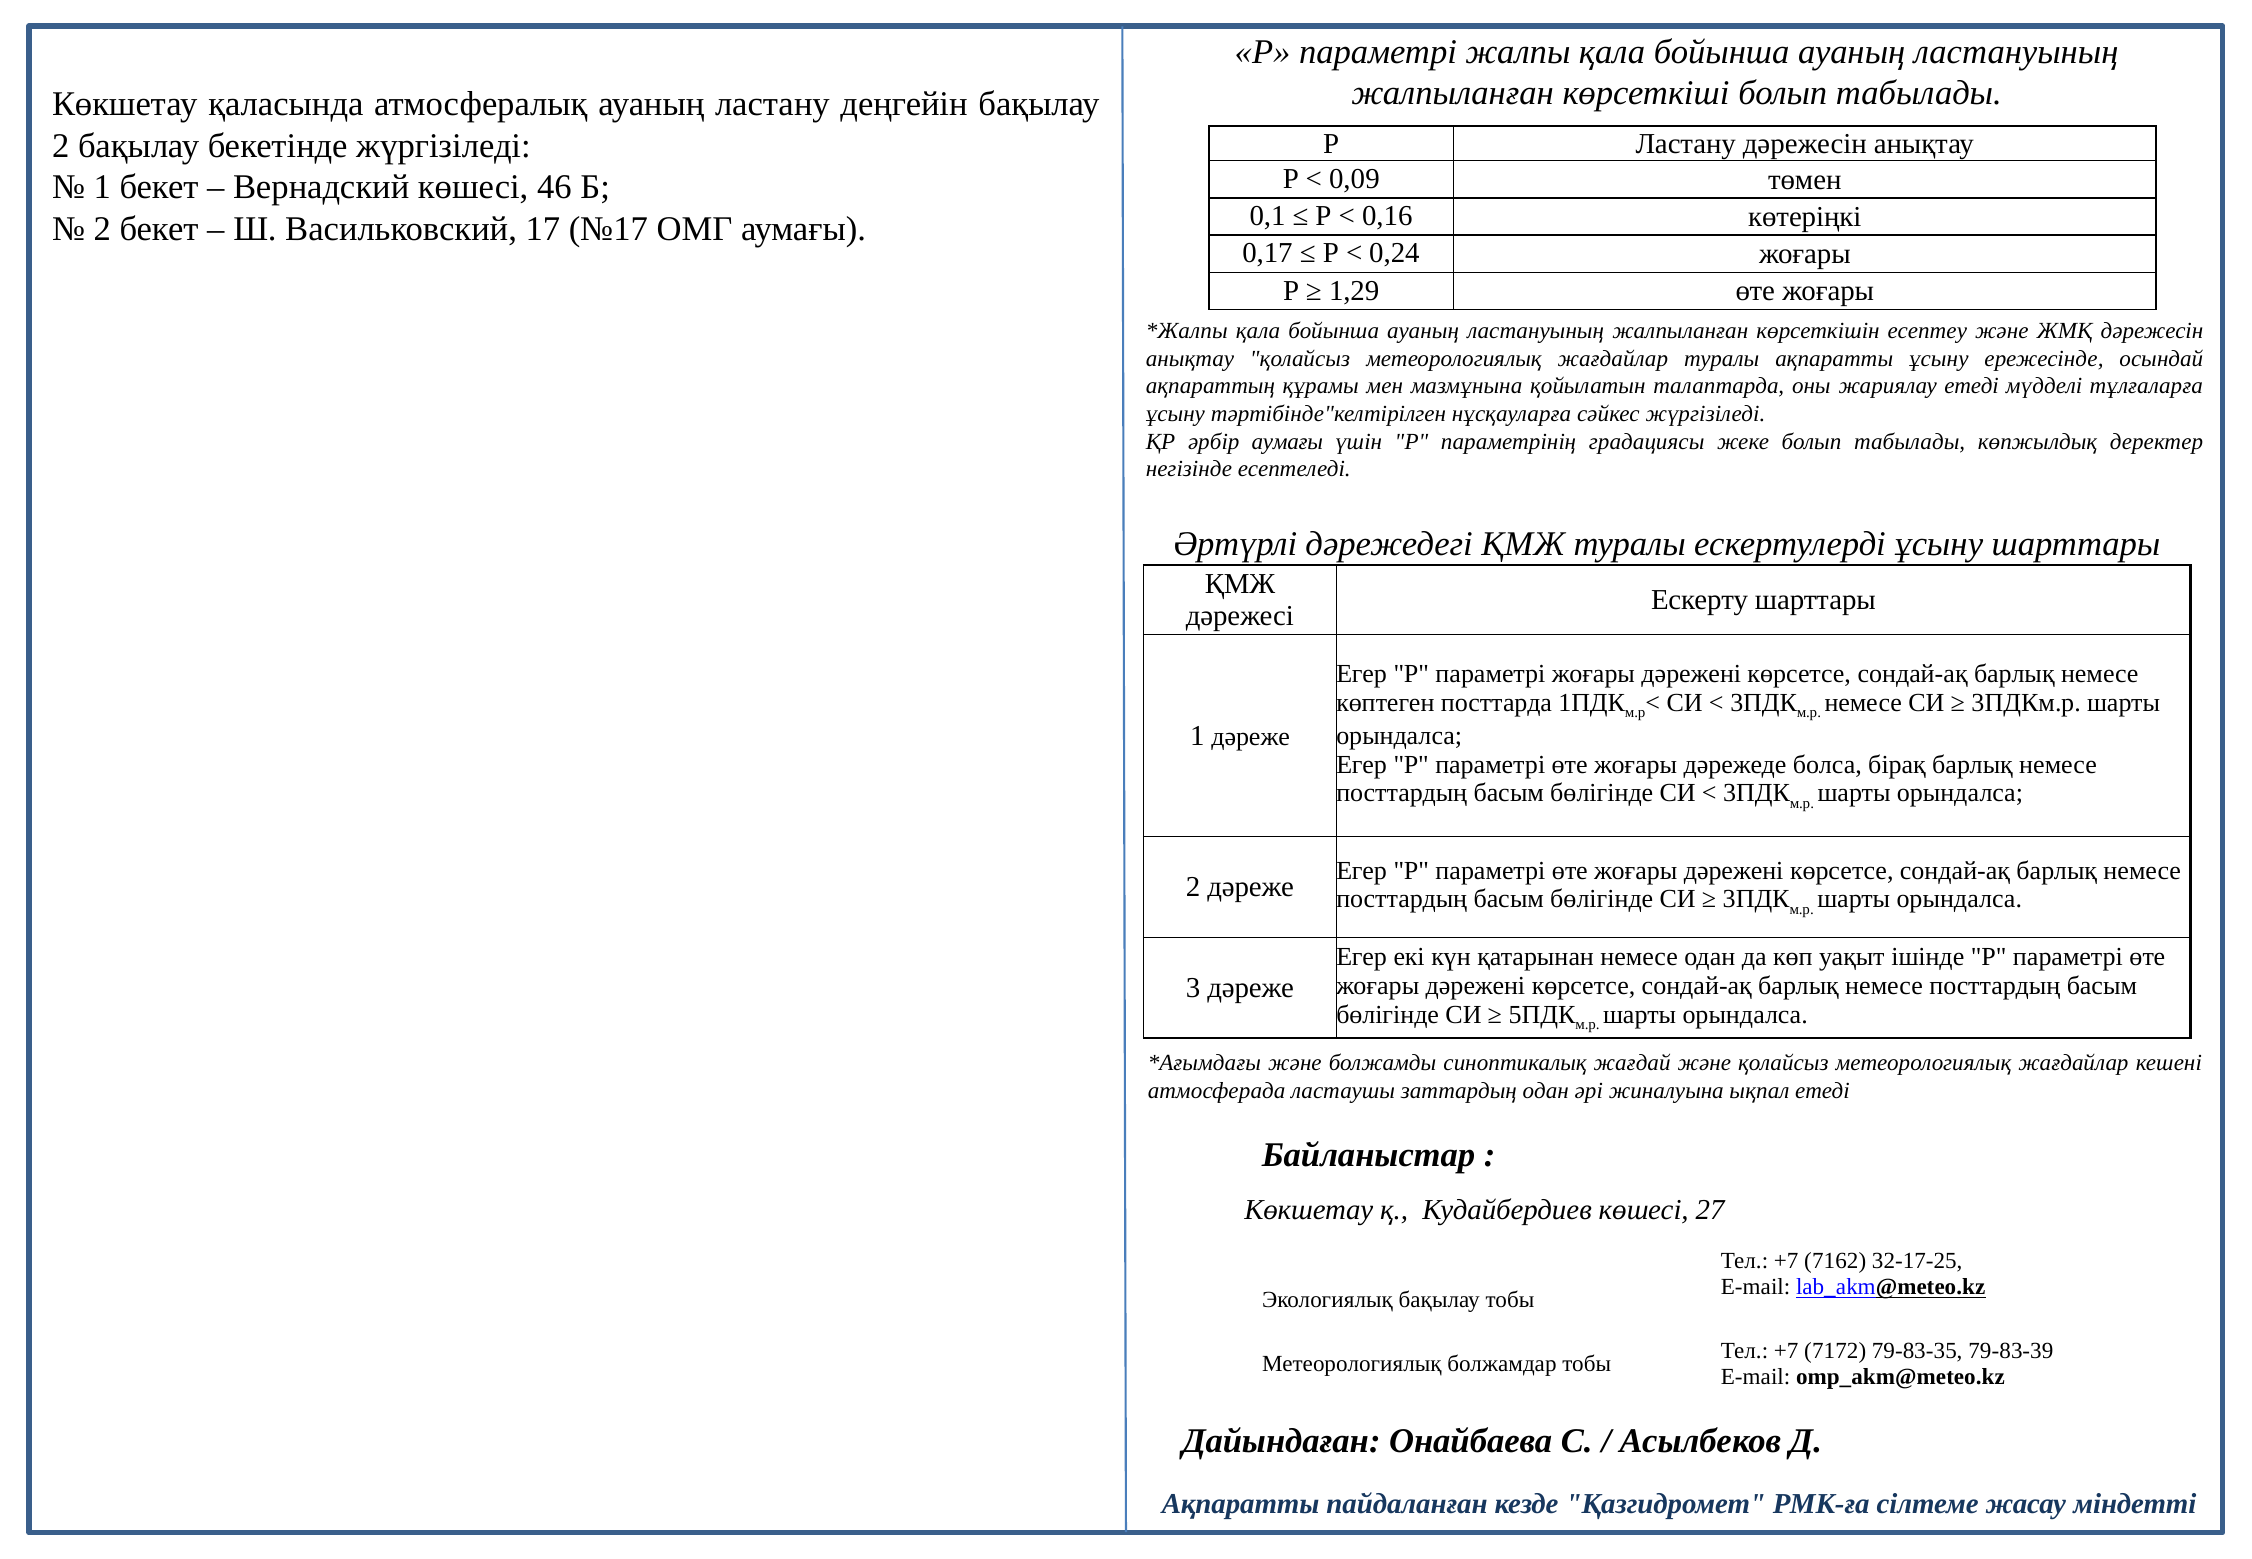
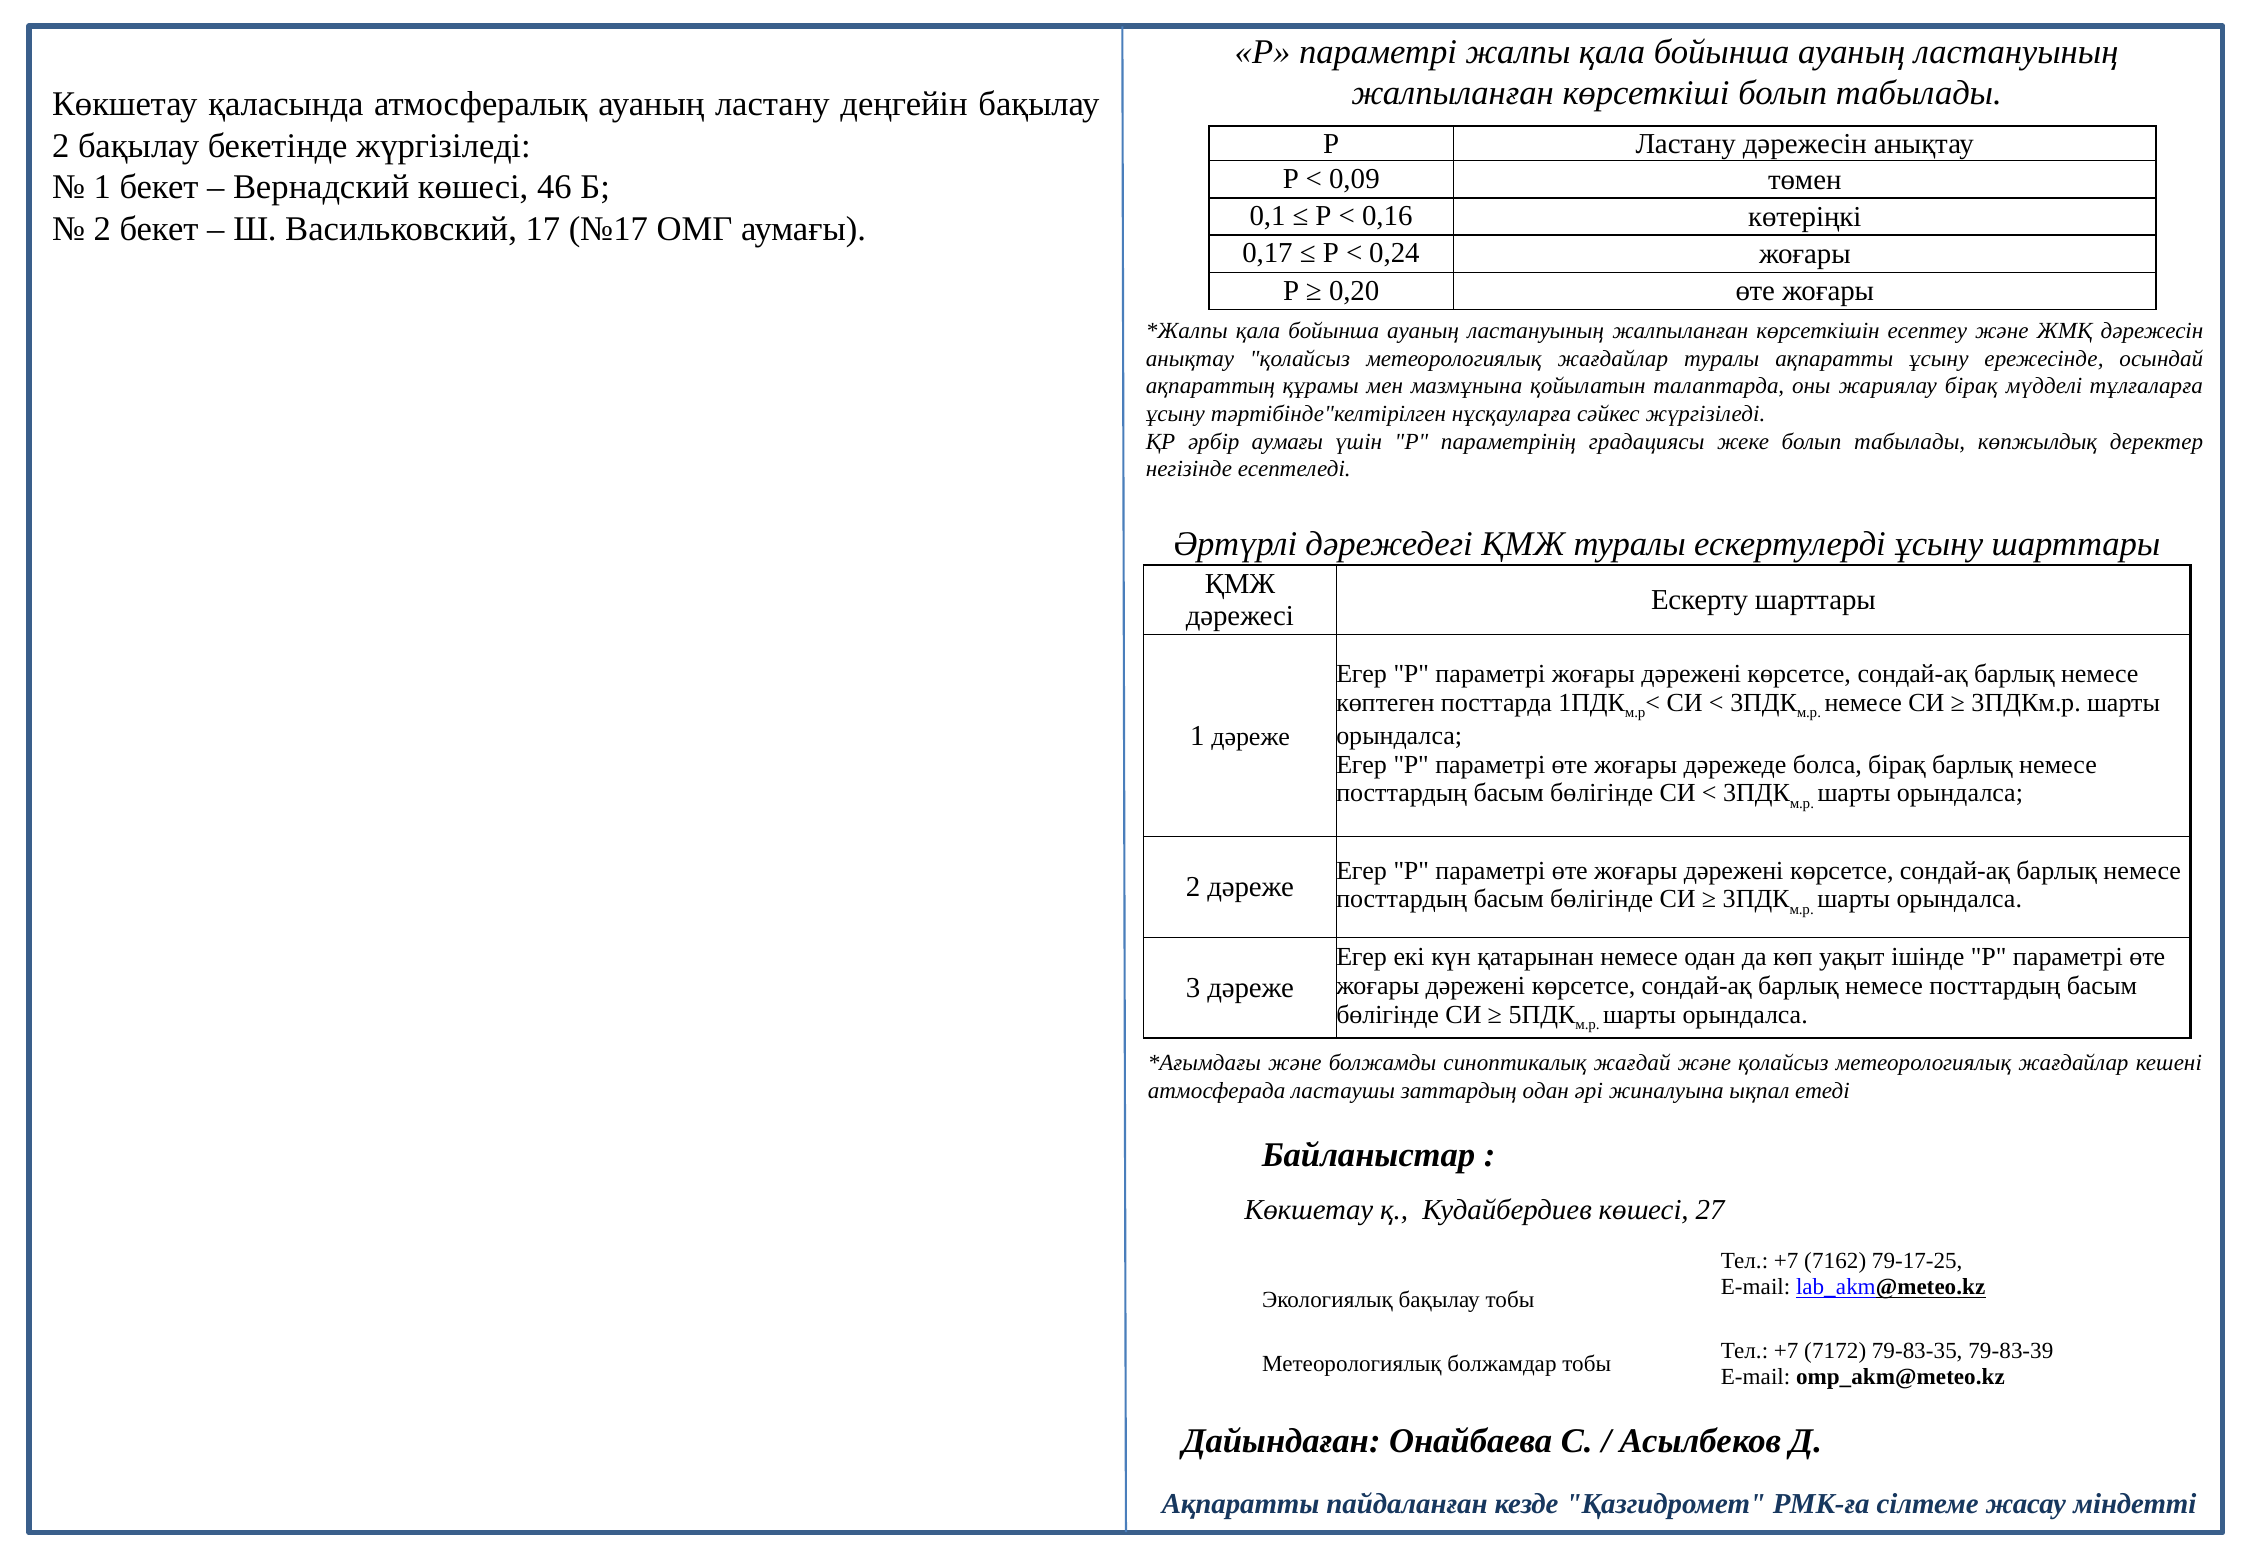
1,29: 1,29 -> 0,20 (1354, 291)
жариялау етеді: етеді -> бірақ (1971, 386)
32-17-25: 32-17-25 -> 79-17-25 (1917, 1261)
